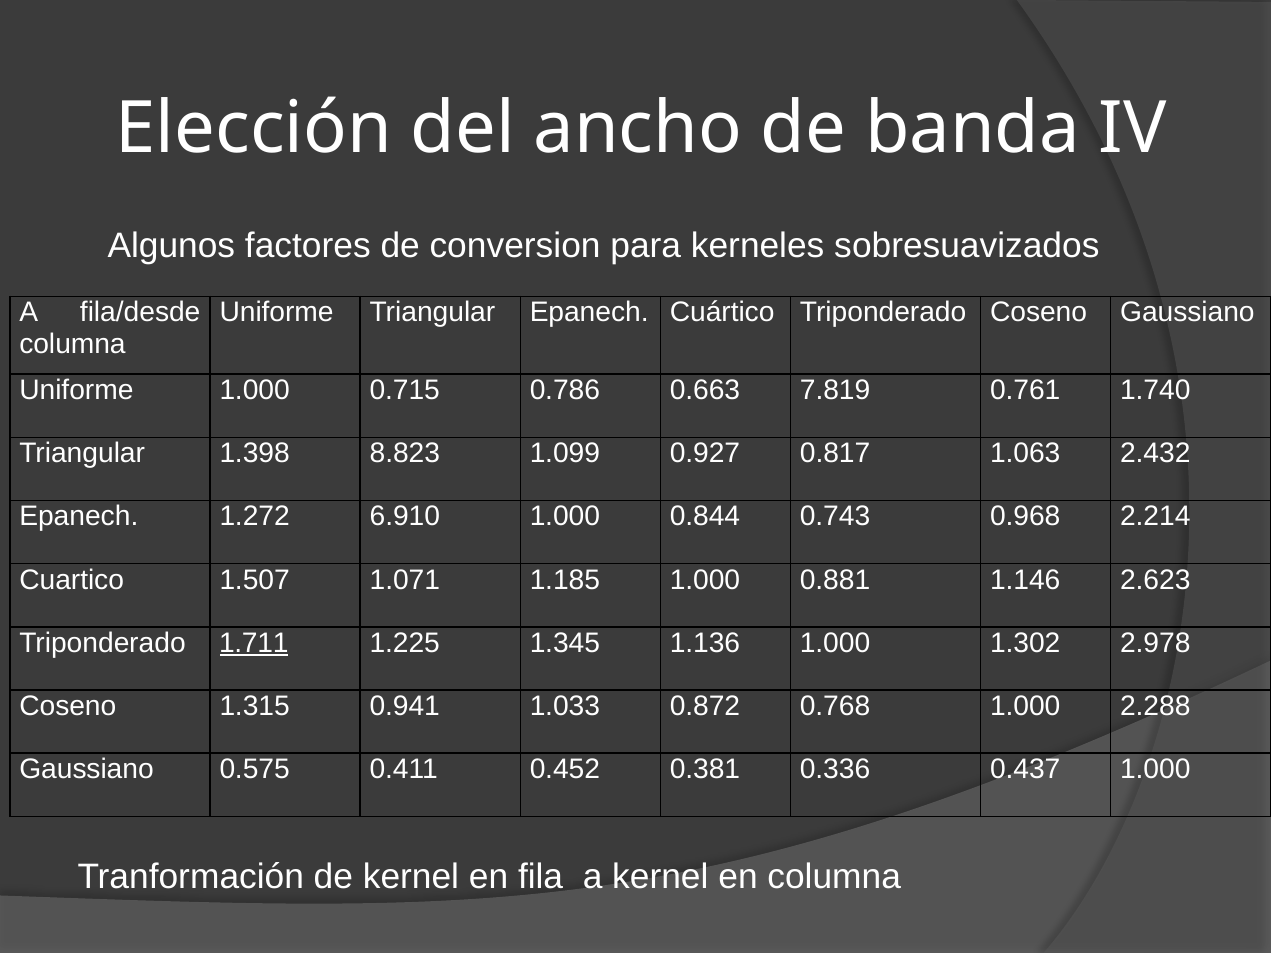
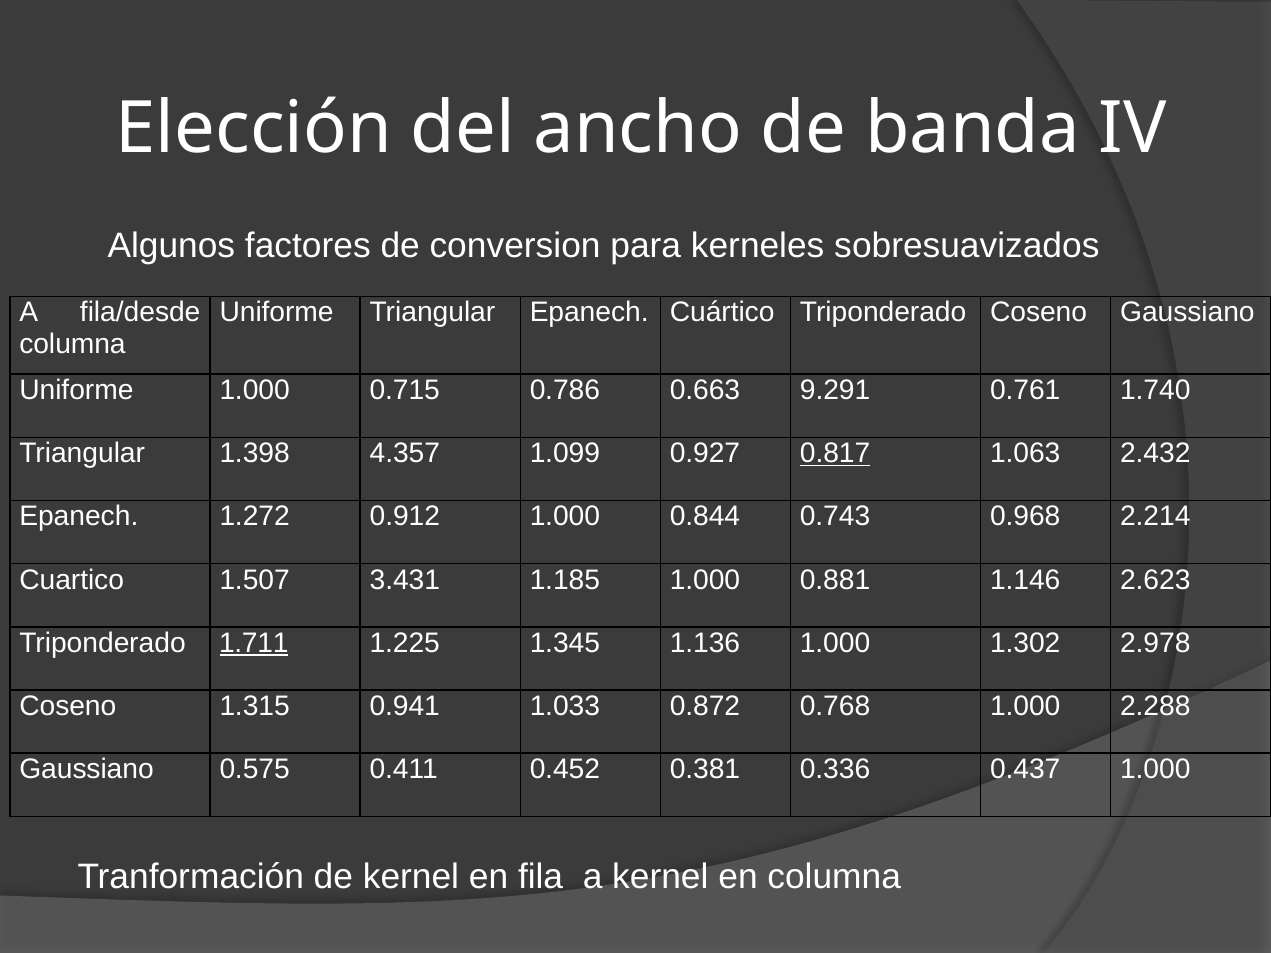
7.819: 7.819 -> 9.291 (835, 390)
8.823: 8.823 -> 4.357 (405, 454)
0.817 underline: none -> present (835, 454)
6.910: 6.910 -> 0.912 (405, 517)
1.071: 1.071 -> 3.431 (405, 580)
